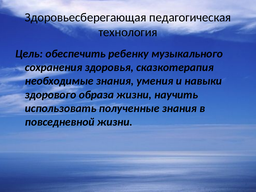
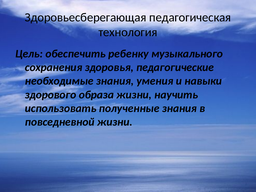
сказкотерапия: сказкотерапия -> педагогические (175, 67)
